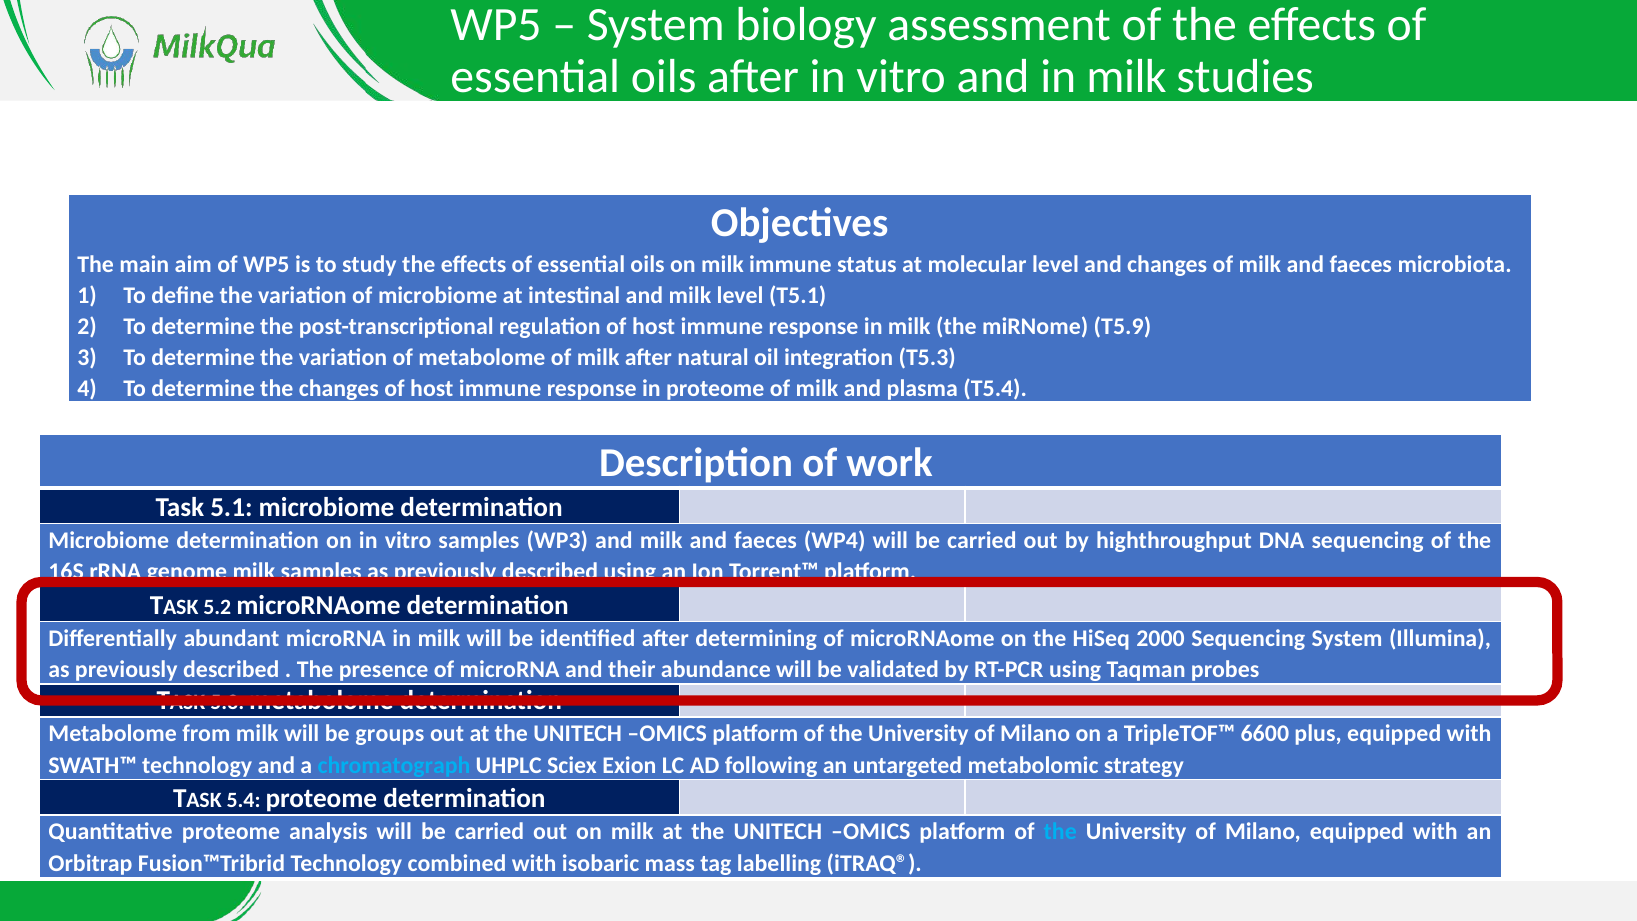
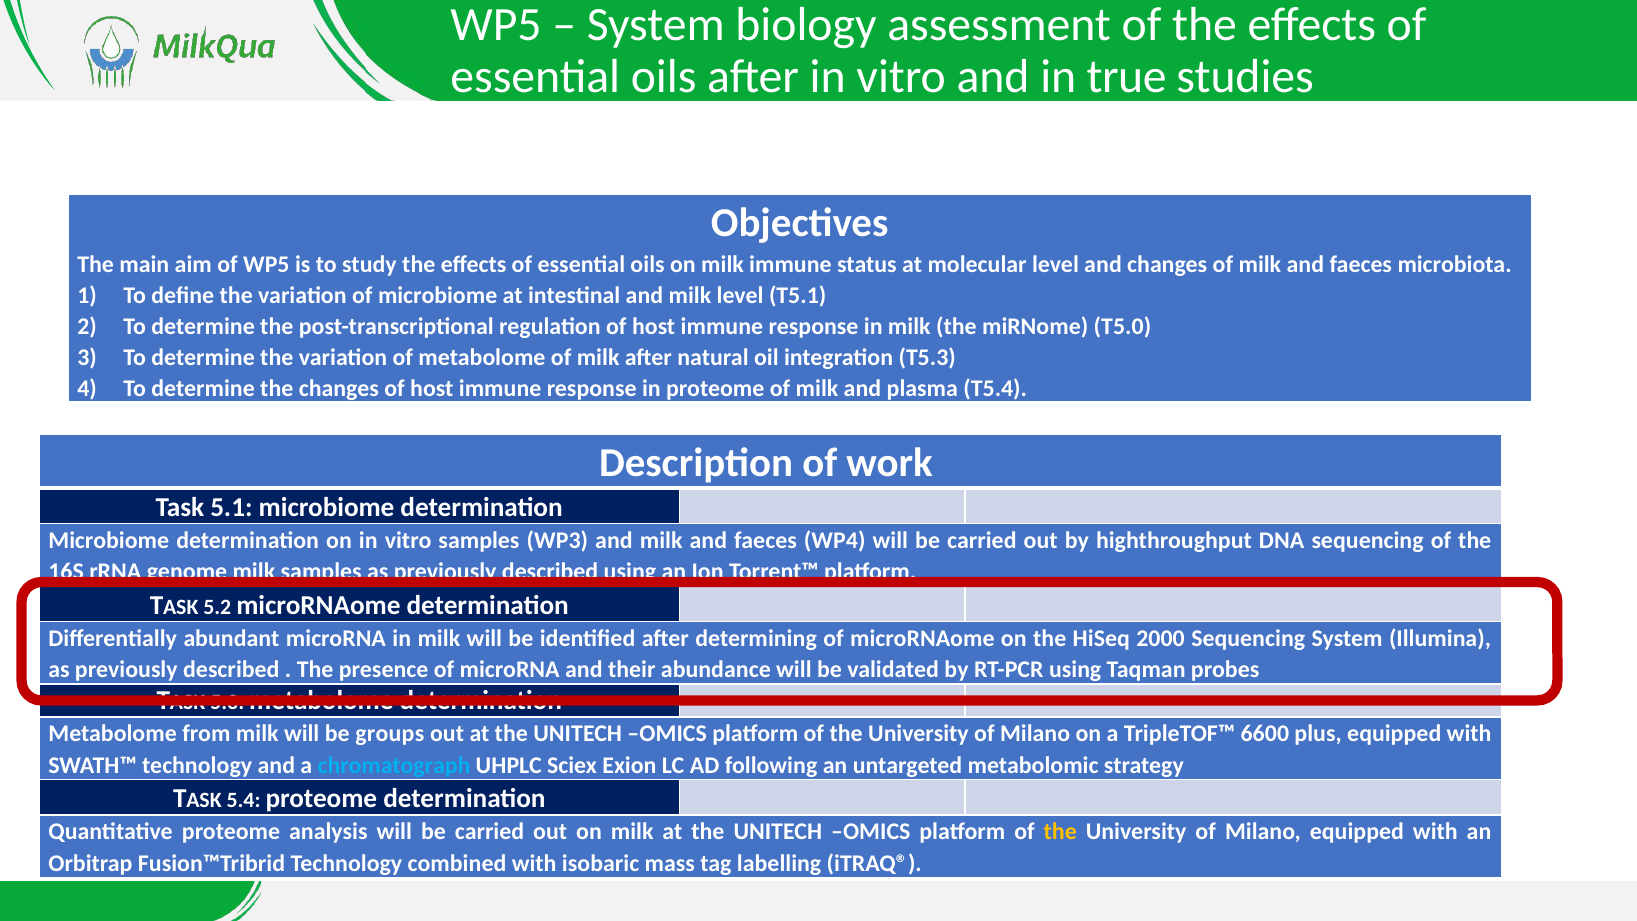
and in milk: milk -> true (1127, 77)
T5.9: T5.9 -> T5.0 (1122, 327)
the colour: light blue -> yellow (1060, 832)
